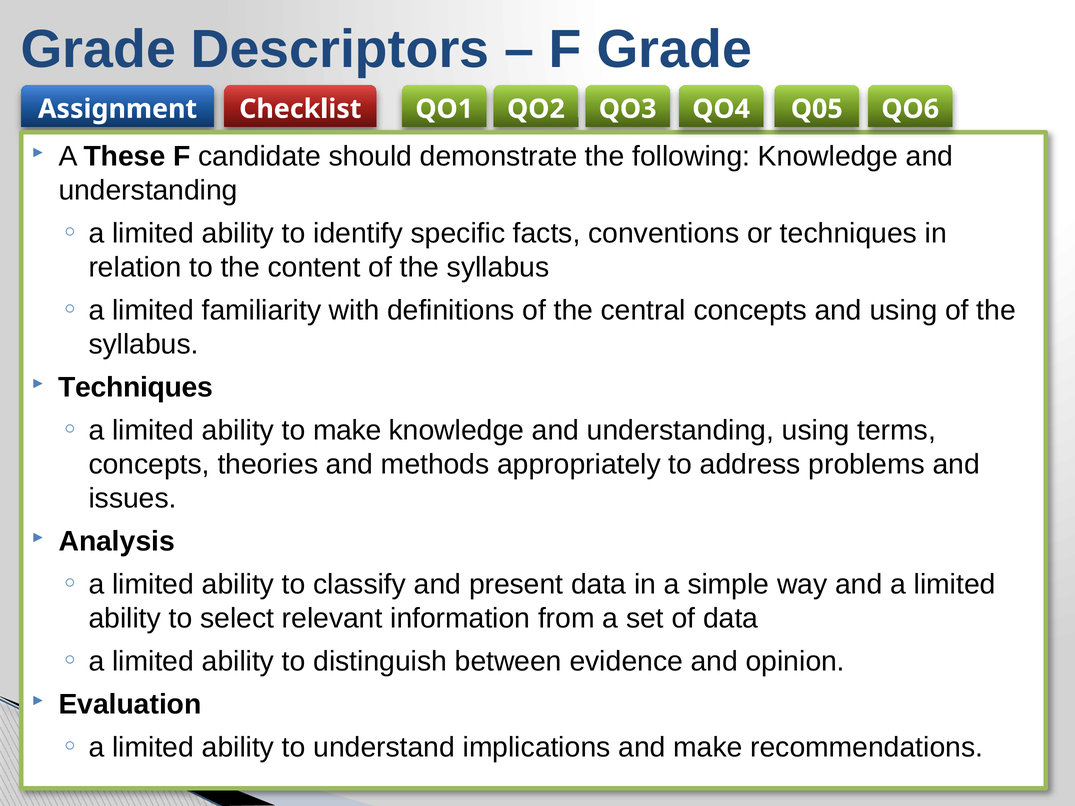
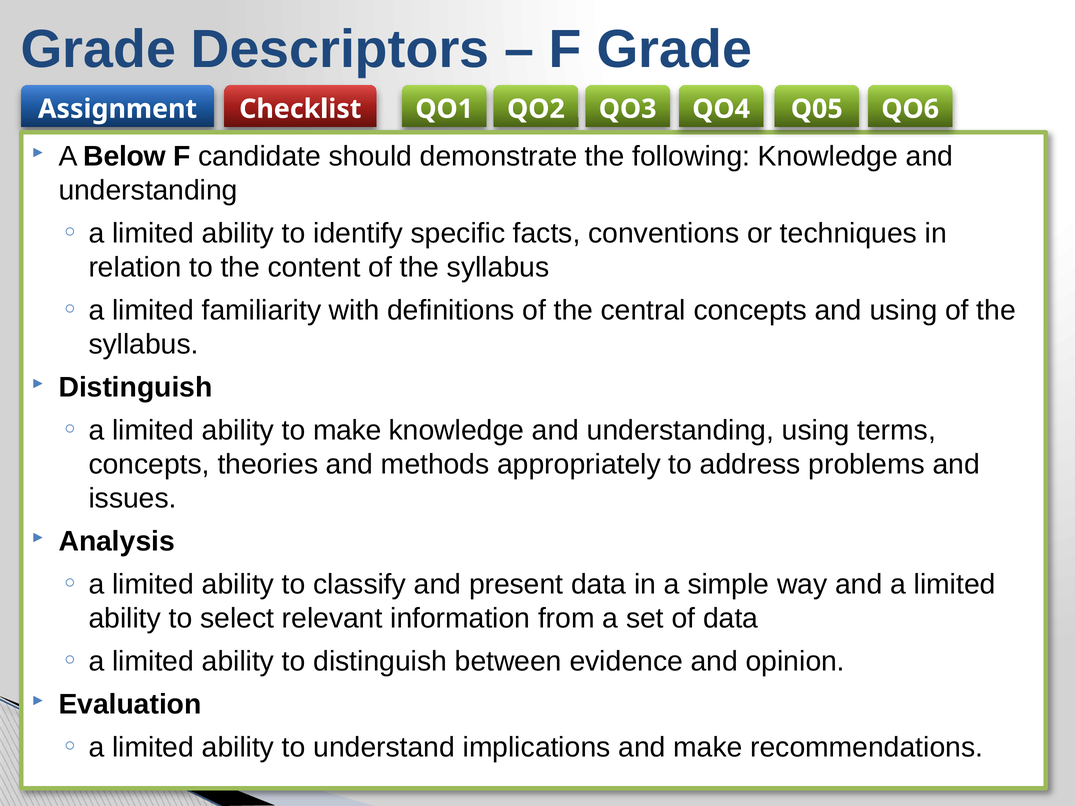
These: These -> Below (125, 157)
Techniques: Techniques -> Distinguish (136, 388)
